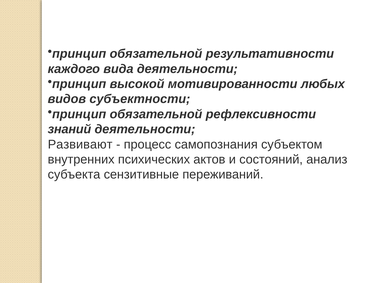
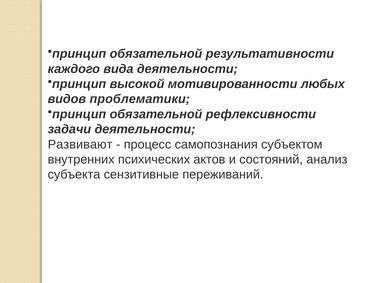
субъектности: субъектности -> проблематики (140, 99)
знаний: знаний -> задачи (69, 129)
